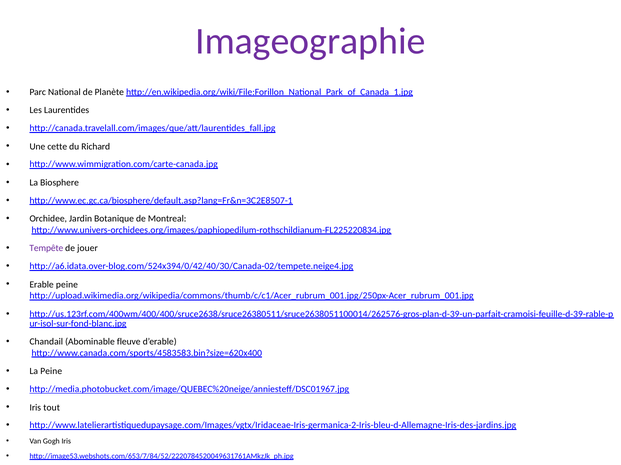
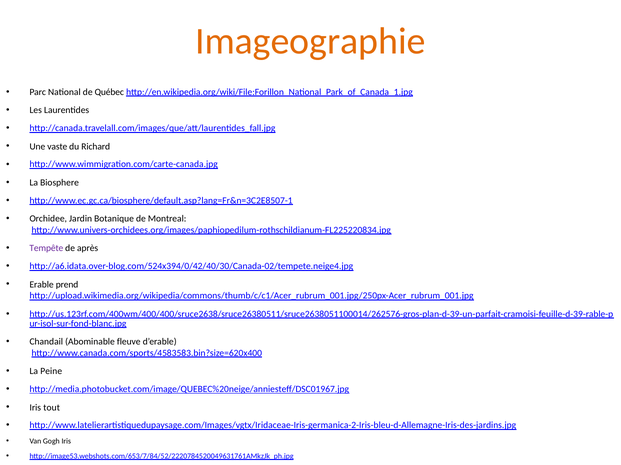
Imageographie colour: purple -> orange (310, 41)
Planète: Planète -> Québec (109, 92)
cette: cette -> vaste (57, 147)
jouer: jouer -> après (88, 249)
Erable peine: peine -> prend (67, 285)
